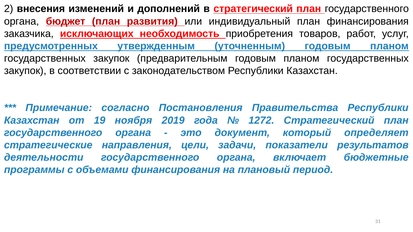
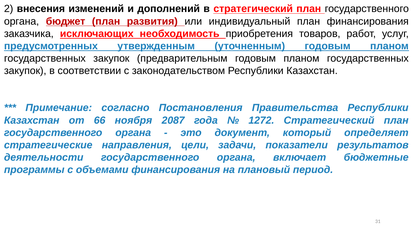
19: 19 -> 66 (100, 120)
2019: 2019 -> 2087 (173, 120)
